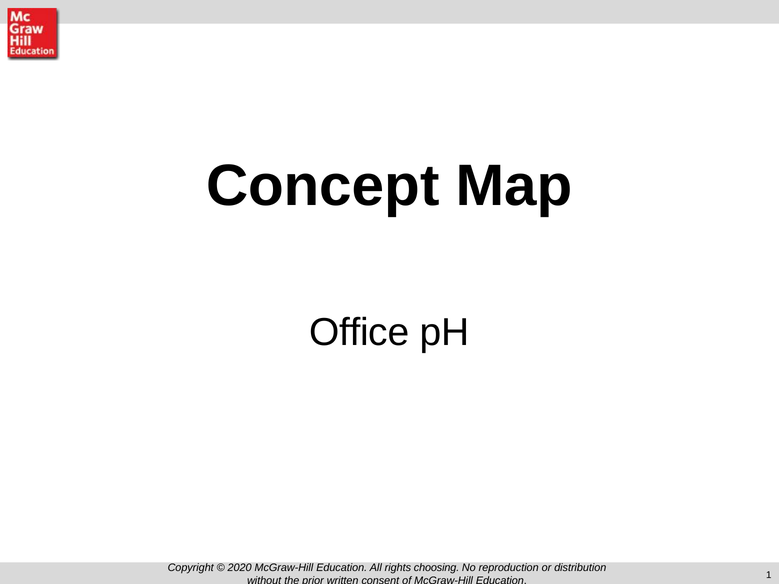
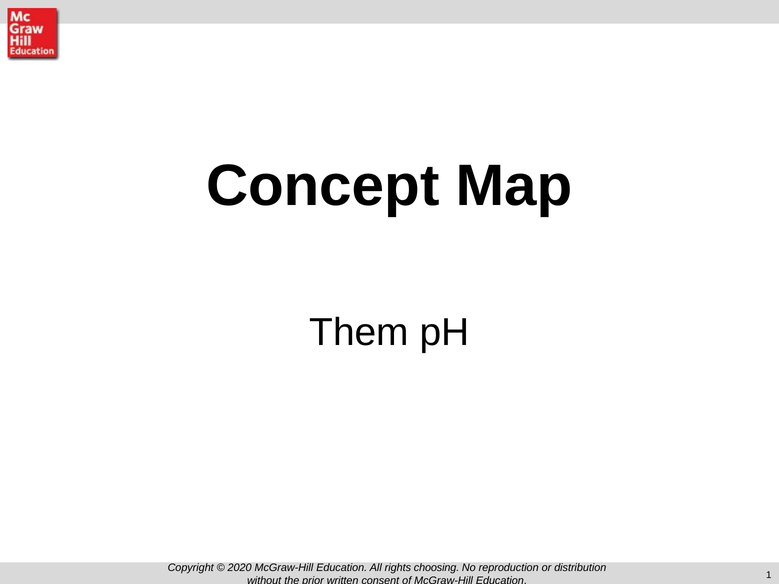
Office: Office -> Them (359, 332)
